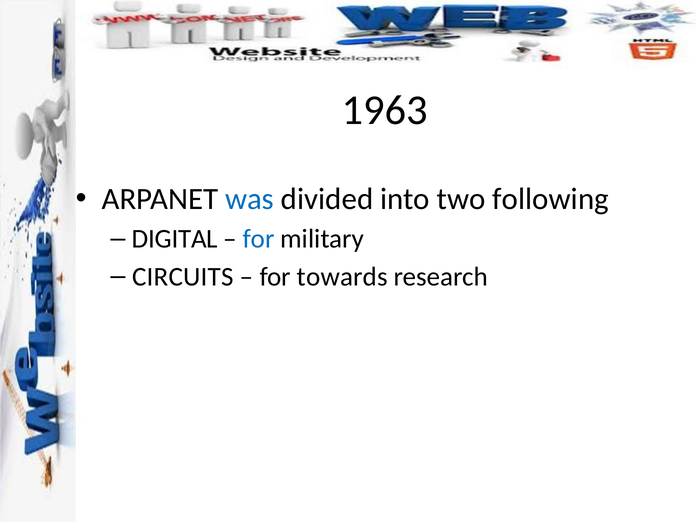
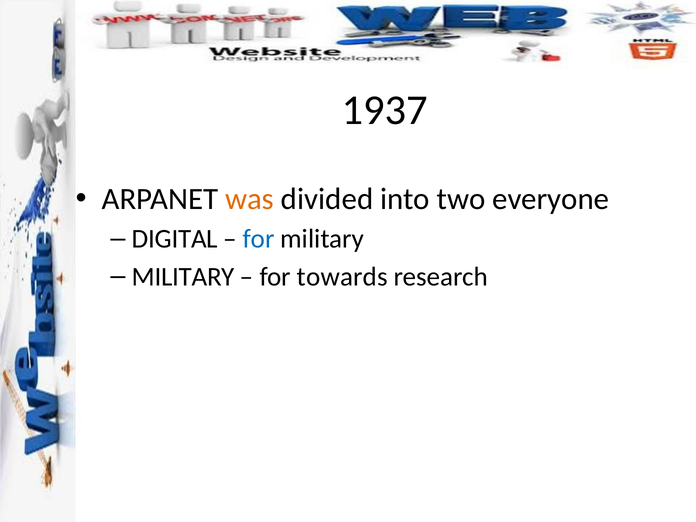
1963: 1963 -> 1937 (385, 110)
was colour: blue -> orange (250, 199)
following: following -> everyone (551, 199)
CIRCUITS: CIRCUITS -> MILITARY (183, 277)
